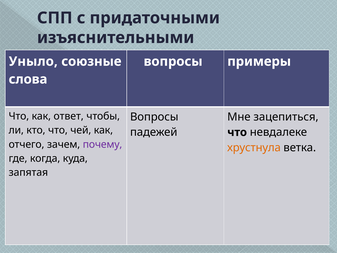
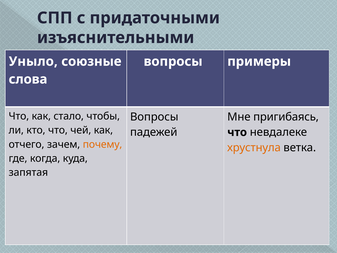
ответ: ответ -> стало (69, 116)
зацепиться: зацепиться -> пригибаясь (286, 117)
почему colour: purple -> orange (103, 144)
